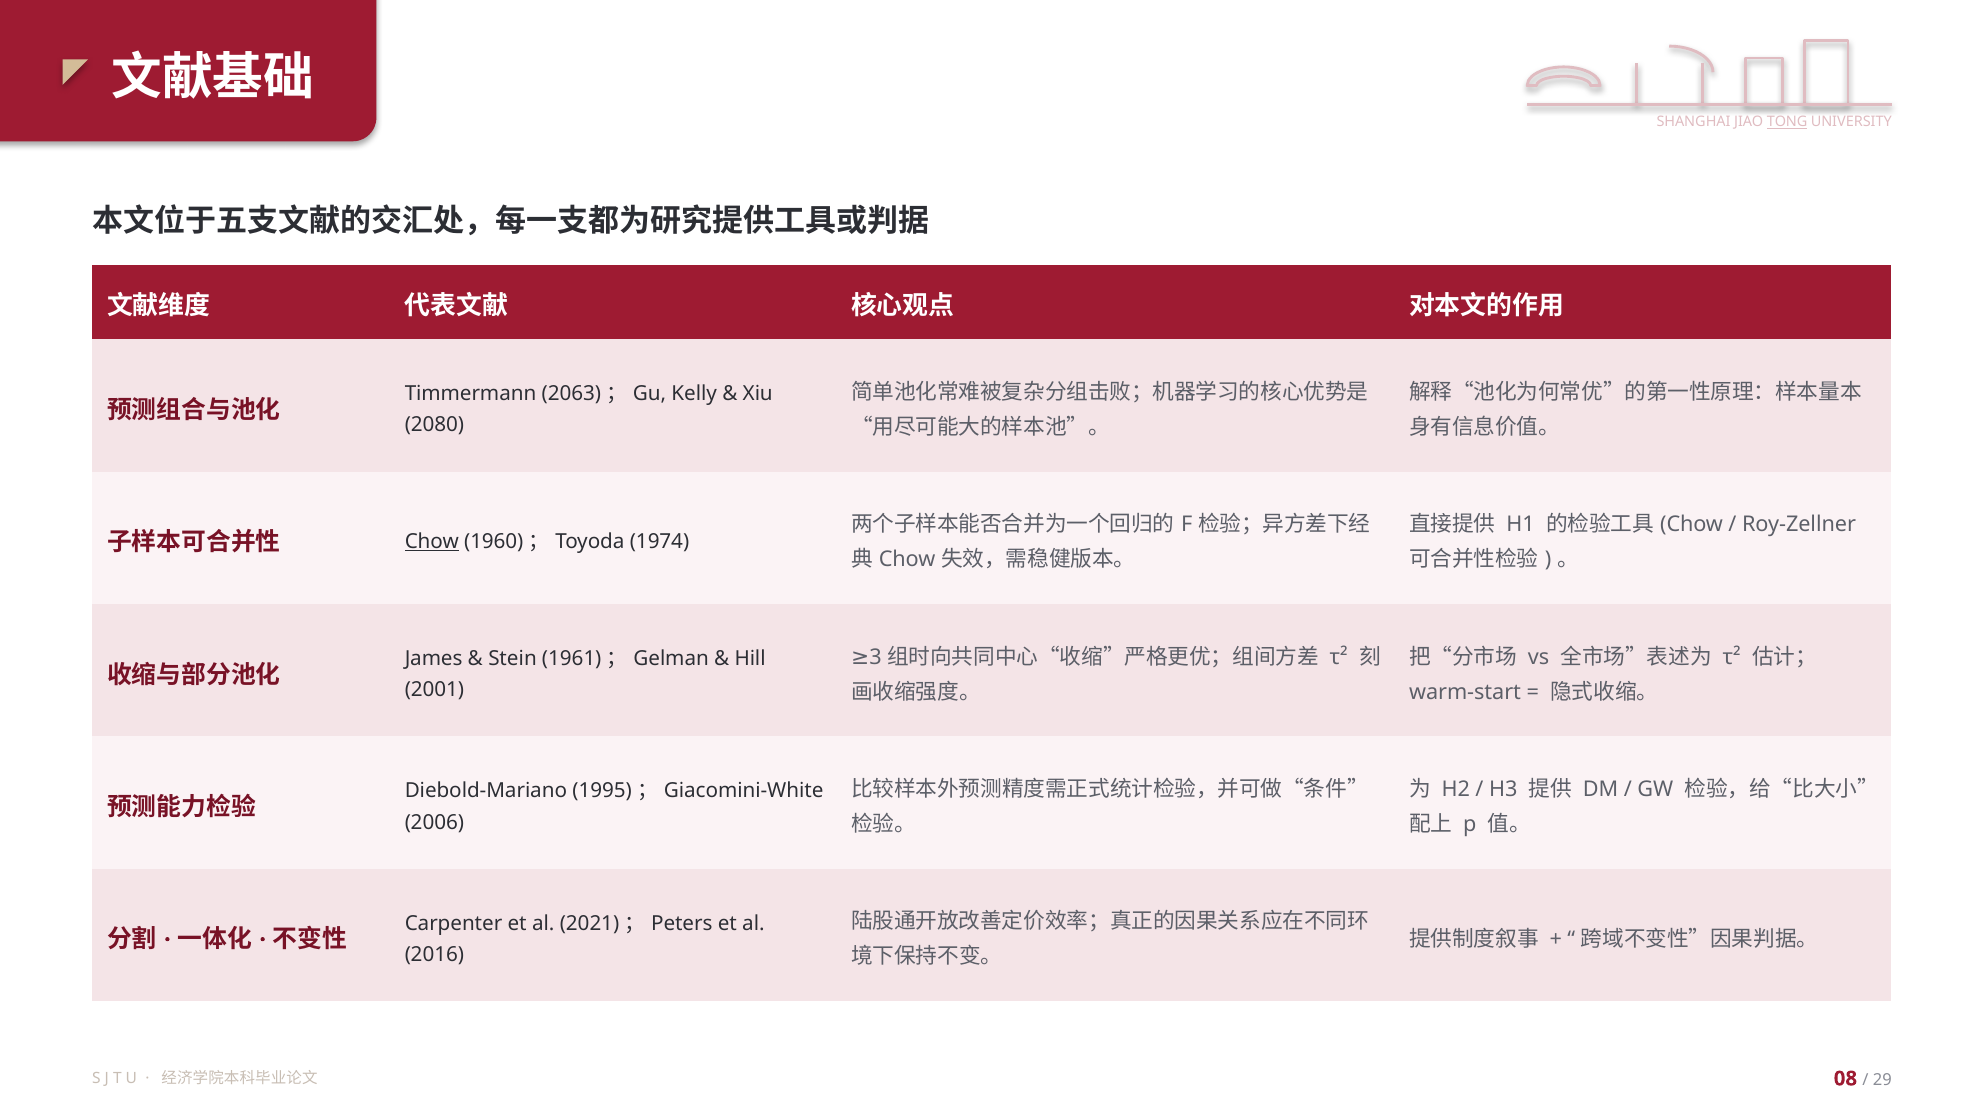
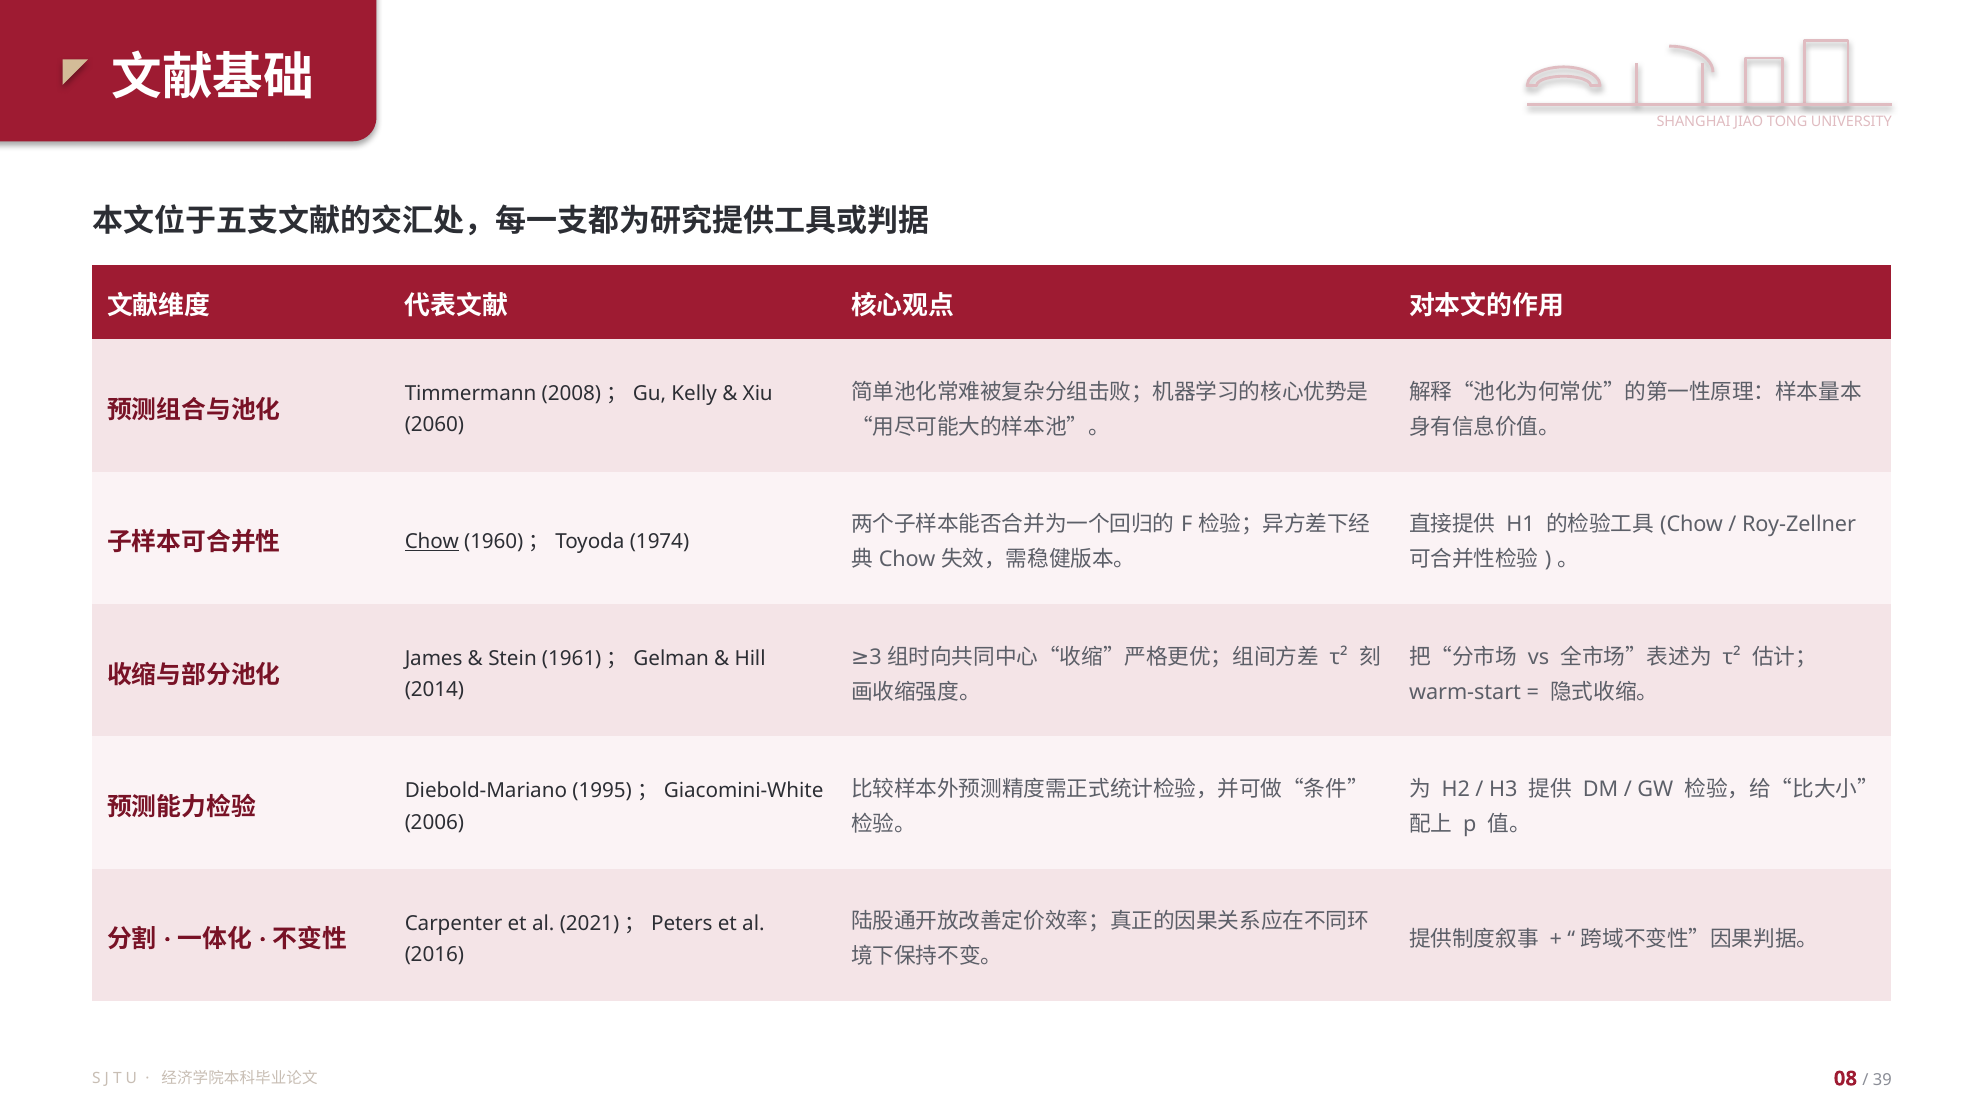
TONG underline: present -> none (1787, 122)
2063: 2063 -> 2008 (571, 394)
2080: 2080 -> 2060 (434, 425)
2001: 2001 -> 2014 (434, 690)
29: 29 -> 39 (1882, 1080)
